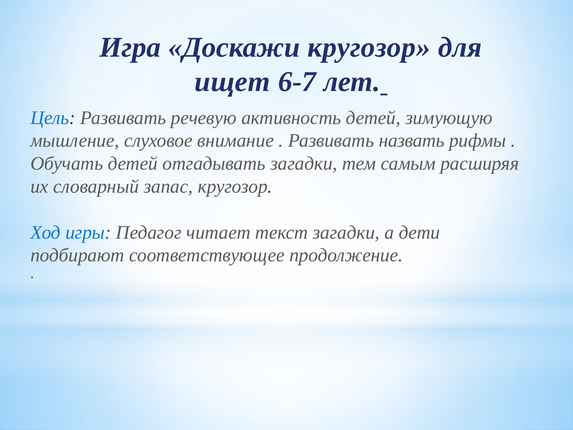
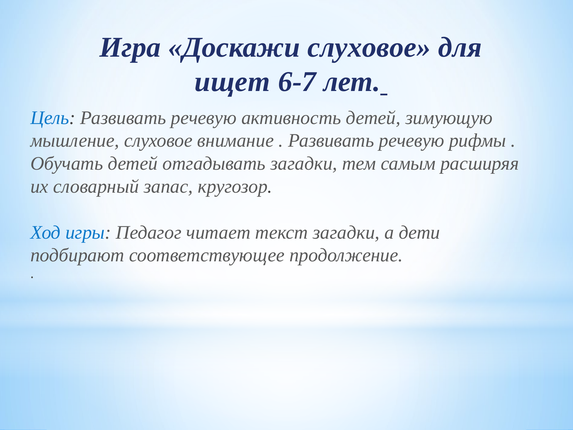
Доскажи кругозор: кругозор -> слуховое (369, 47)
назвать: назвать -> речевую (412, 141)
